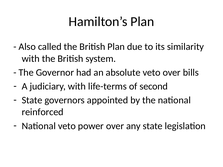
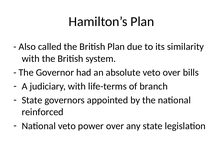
second: second -> branch (154, 86)
